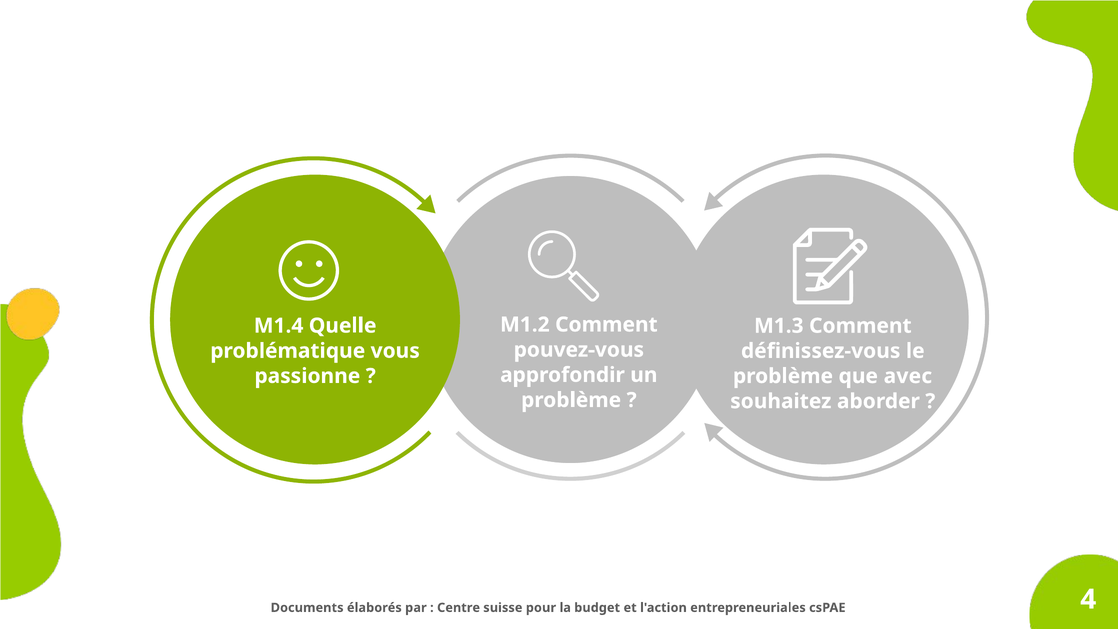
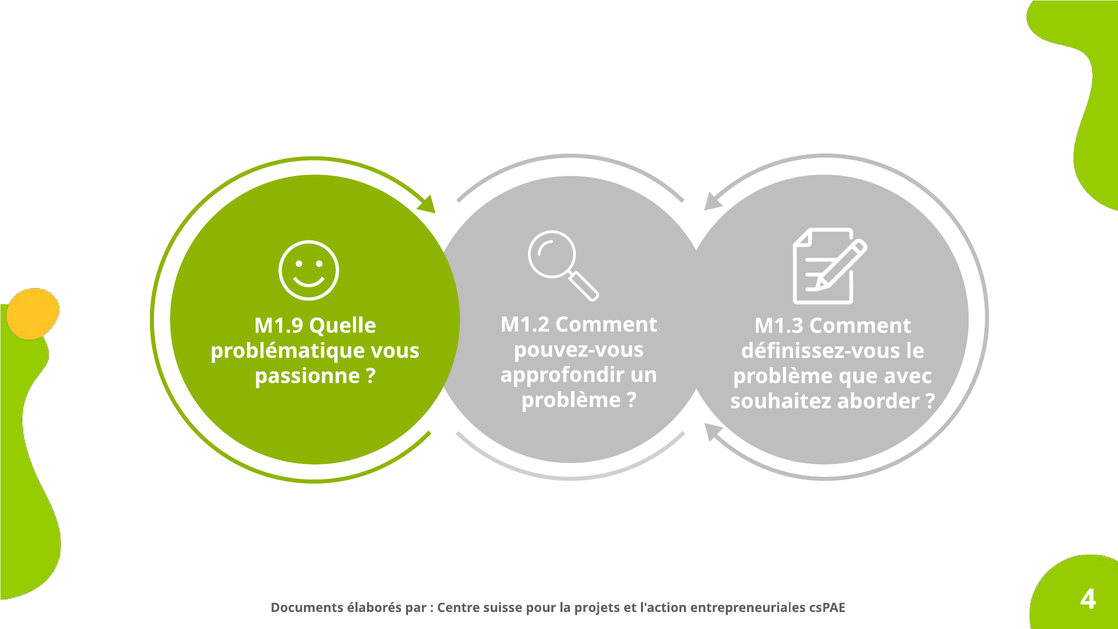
M1.4: M1.4 -> M1.9 (279, 326)
budget: budget -> projets (597, 608)
